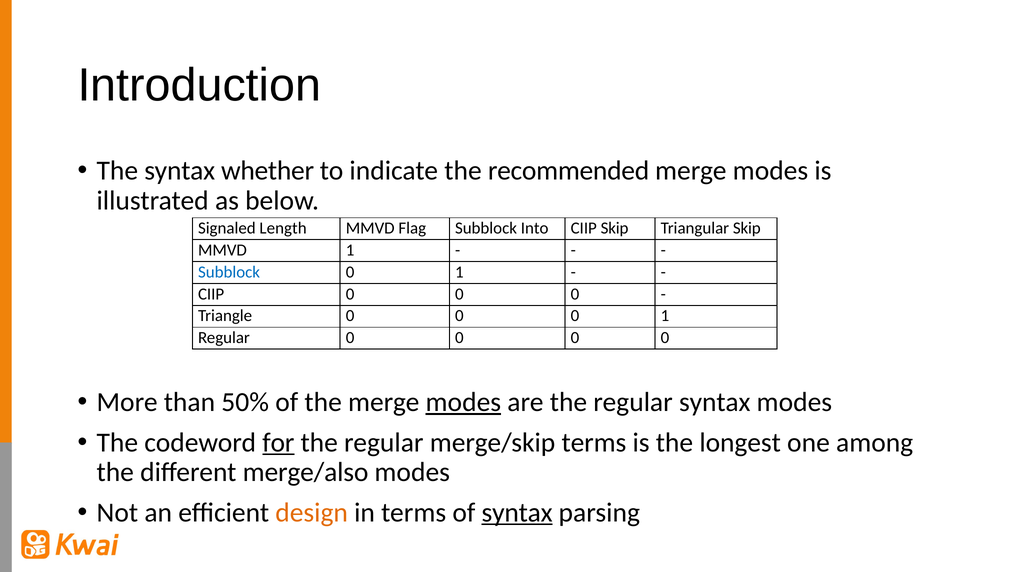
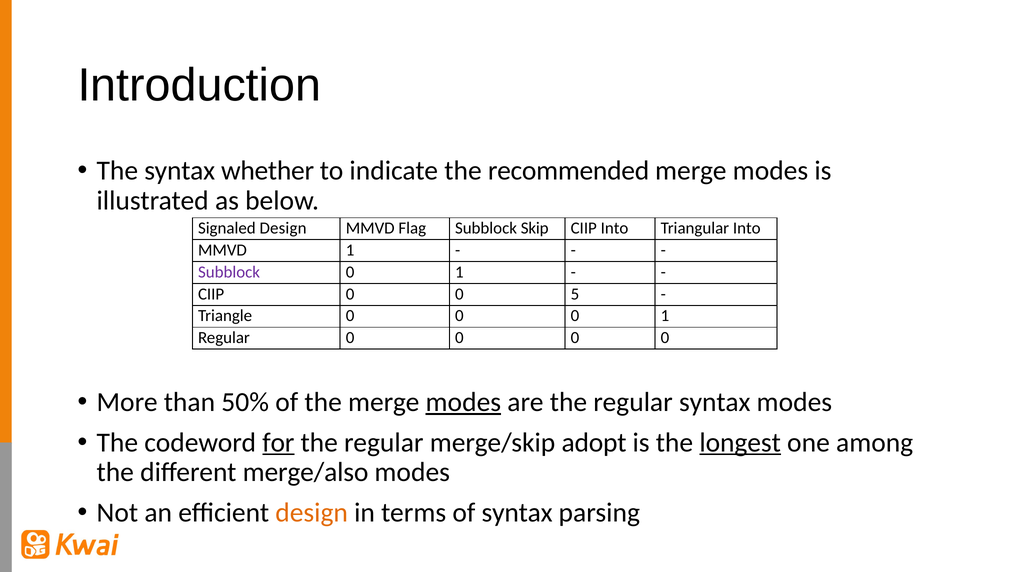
Signaled Length: Length -> Design (283, 228)
Into: Into -> Skip (535, 228)
CIIP Skip: Skip -> Into (614, 228)
Triangular Skip: Skip -> Into (747, 228)
Subblock colour: blue -> purple (229, 272)
CIIP 0 0 0: 0 -> 5 (575, 294)
merge/skip terms: terms -> adopt (594, 442)
longest underline: none -> present (740, 442)
syntax underline: present -> none (517, 513)
